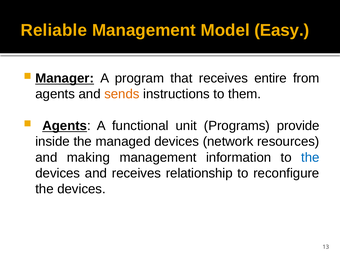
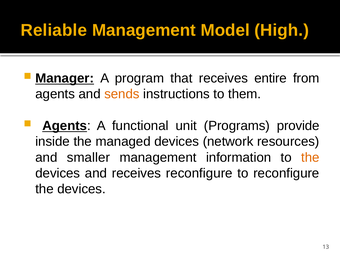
Easy: Easy -> High (282, 30)
making: making -> smaller (88, 157)
the colour: blue -> orange (310, 157)
receives relationship: relationship -> reconfigure (199, 173)
